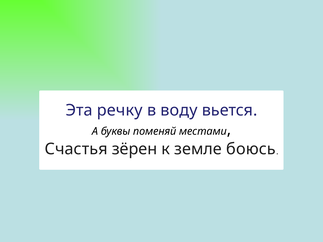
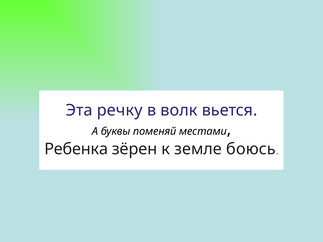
воду: воду -> волк (179, 110)
Счастья: Счастья -> Ребенка (76, 149)
